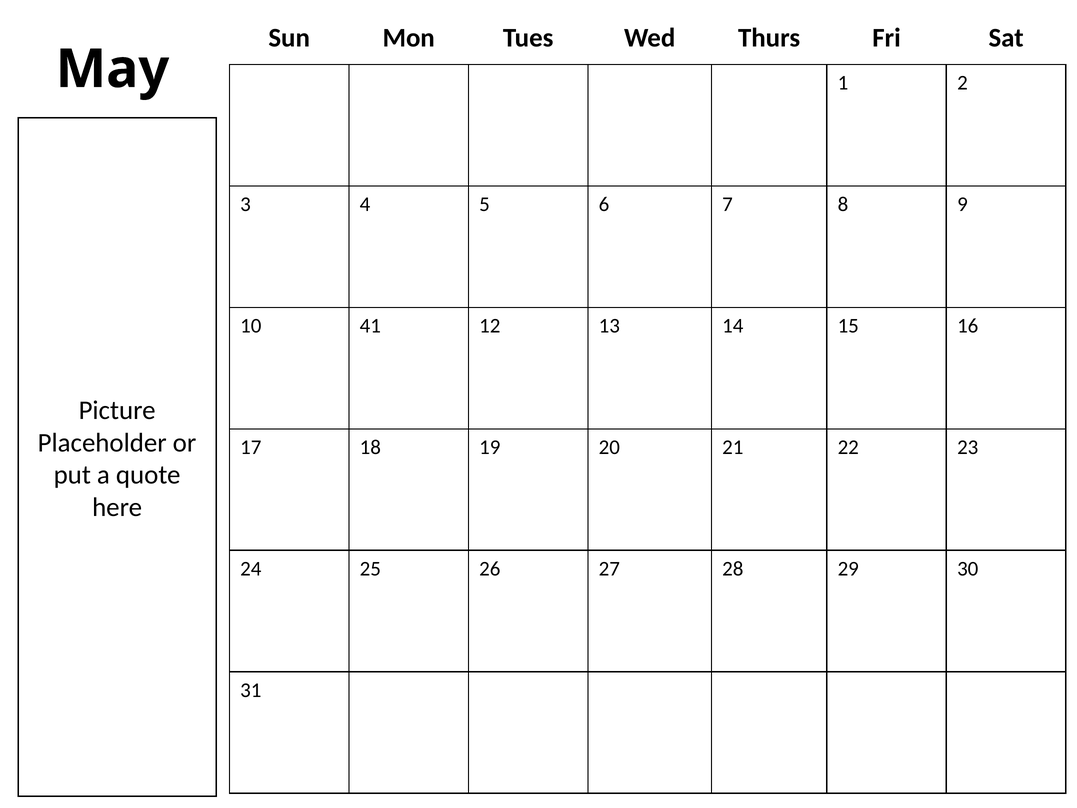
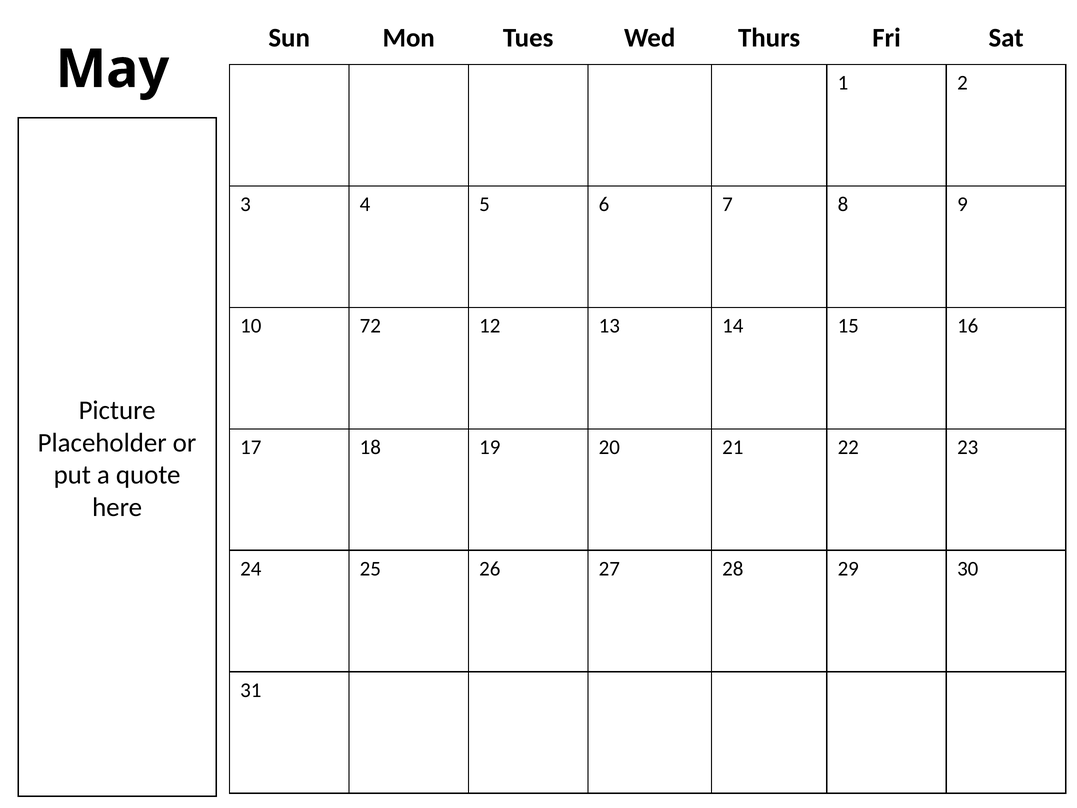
41: 41 -> 72 (370, 326)
